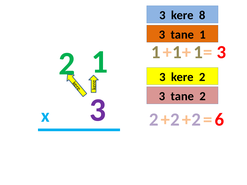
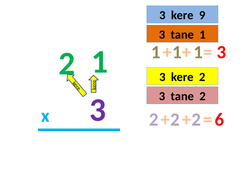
8: 8 -> 9 (202, 15)
